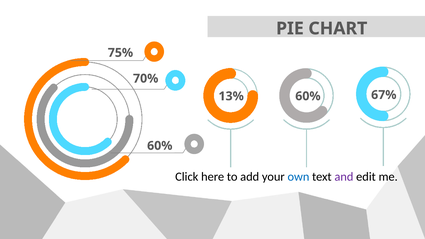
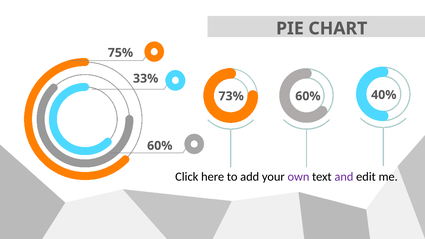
70%: 70% -> 33% (146, 79)
13%: 13% -> 73% (231, 96)
67%: 67% -> 40% (384, 95)
own colour: blue -> purple (298, 177)
